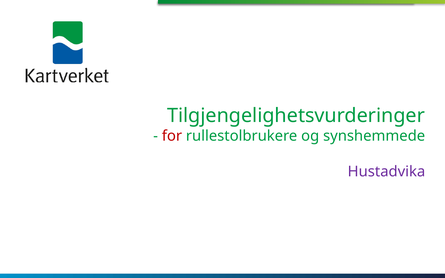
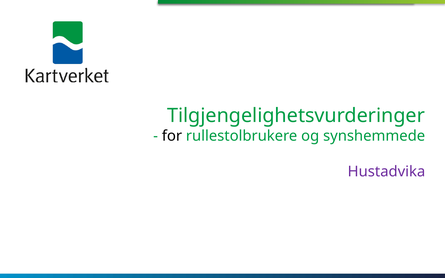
for colour: red -> black (172, 136)
